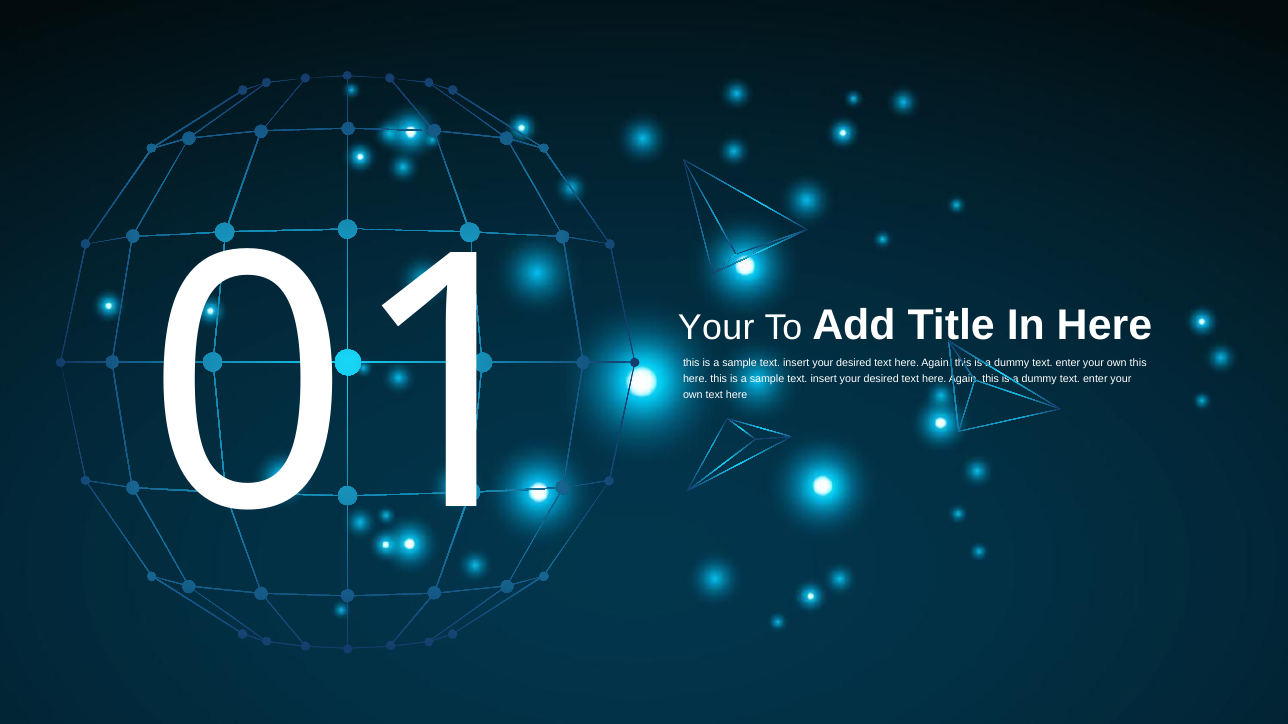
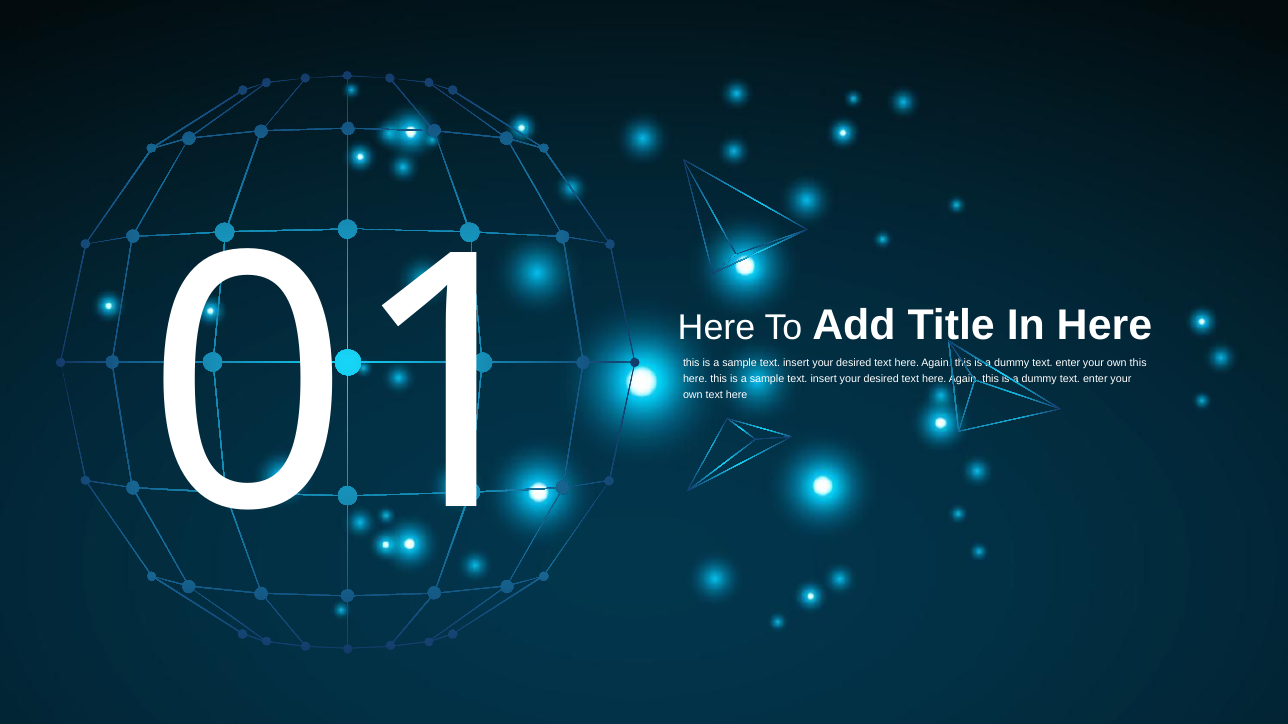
Your: Your -> Here (716, 328)
